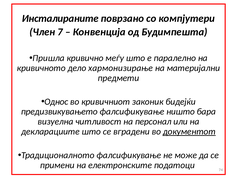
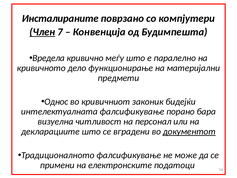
Член underline: none -> present (42, 32)
Пришла: Пришла -> Вредела (49, 58)
хармонизирање: хармонизирање -> функционирање (121, 68)
предизвикувањето: предизвикувањето -> интелектуалната (59, 111)
ништо: ништо -> порано (181, 111)
